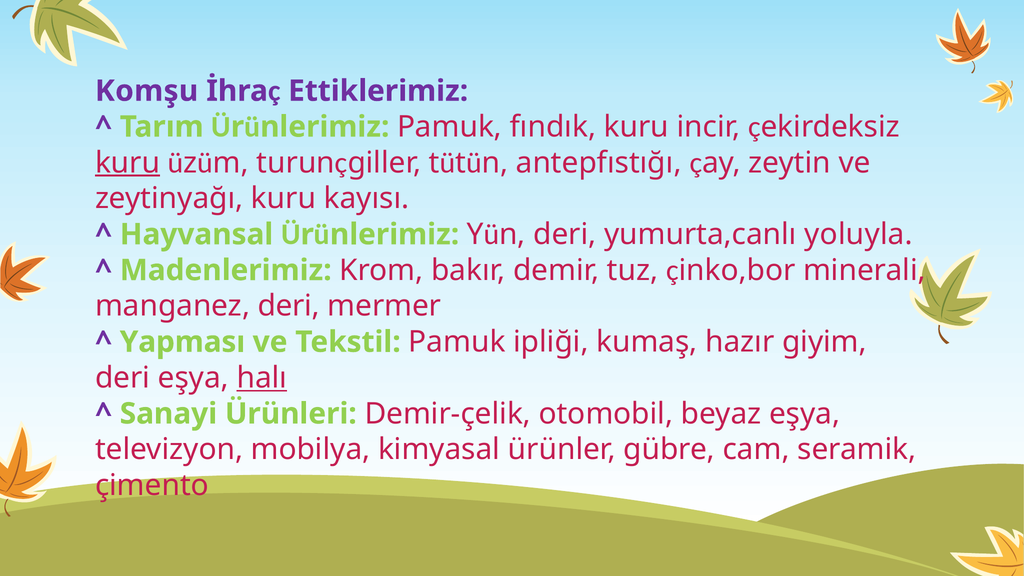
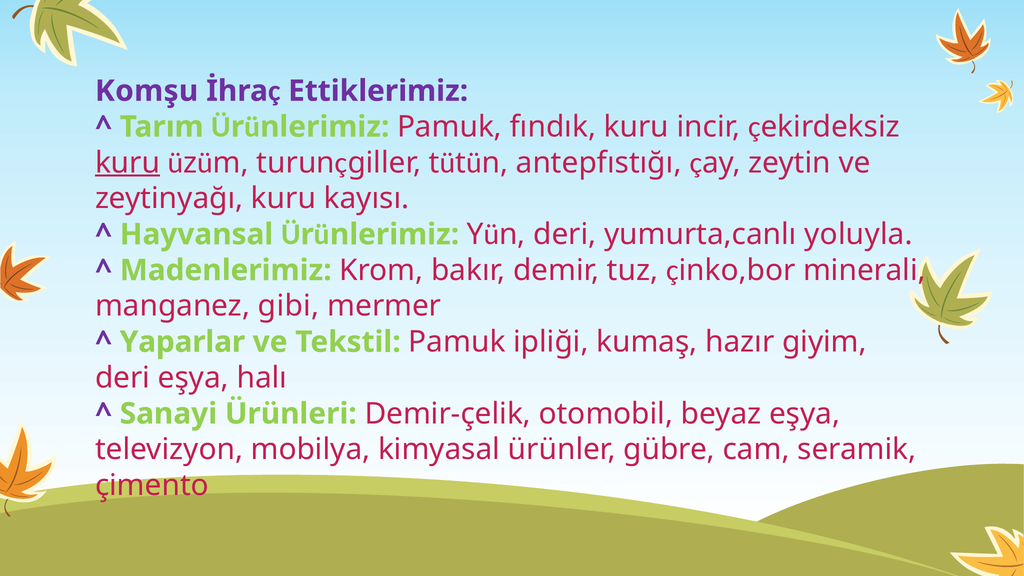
manganez deri: deri -> gibi (289, 306)
Yapması: Yapması -> Yaparlar (182, 342)
halı underline: present -> none (262, 378)
